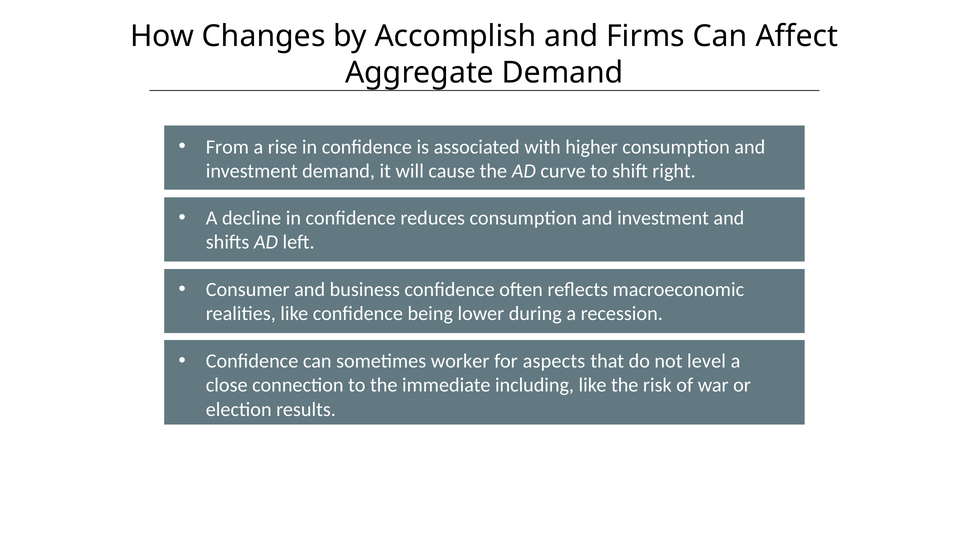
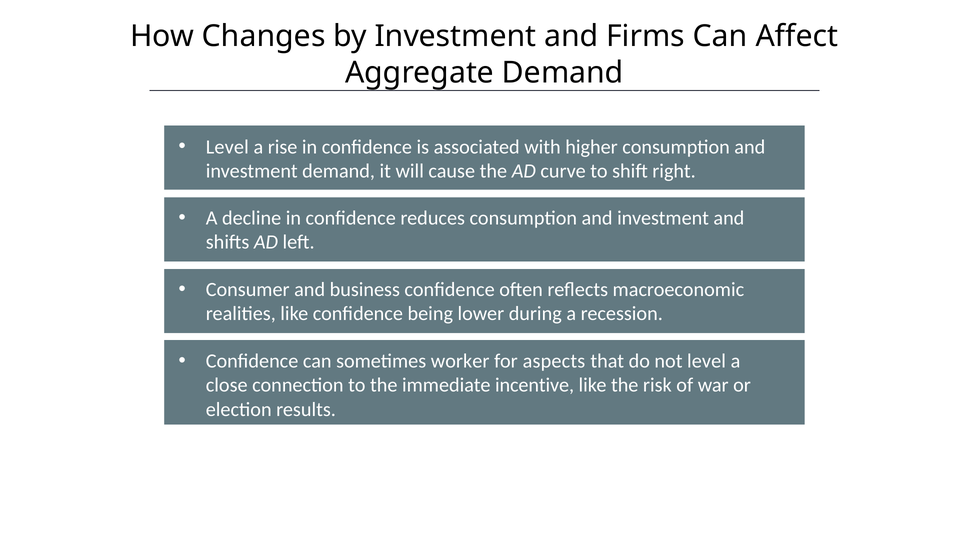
by Accomplish: Accomplish -> Investment (455, 36)
From: From -> Level (227, 147)
including: including -> incentive (535, 385)
